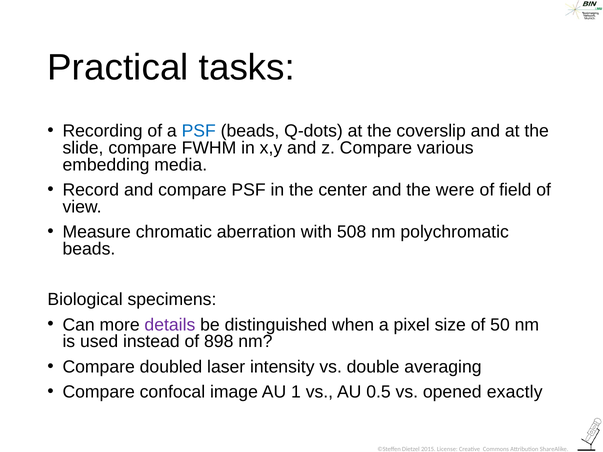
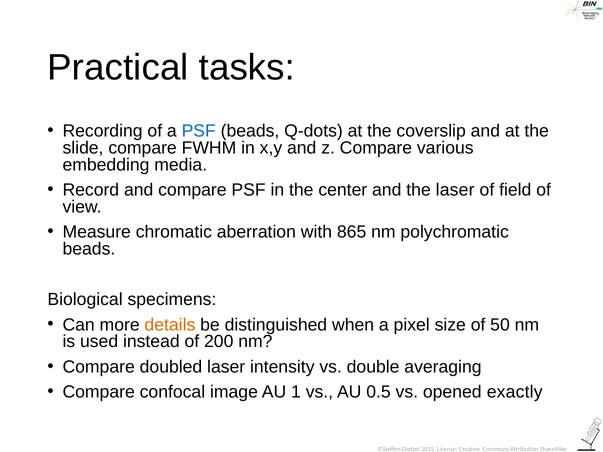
the were: were -> laser (455, 190)
508: 508 -> 865 (352, 232)
details colour: purple -> orange (170, 325)
898: 898 -> 200 (219, 342)
